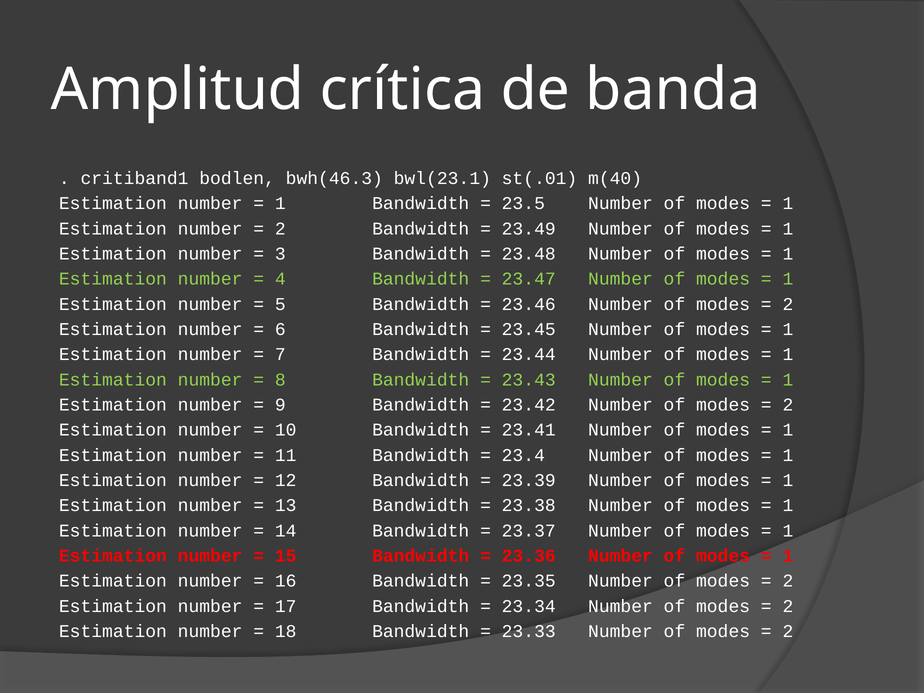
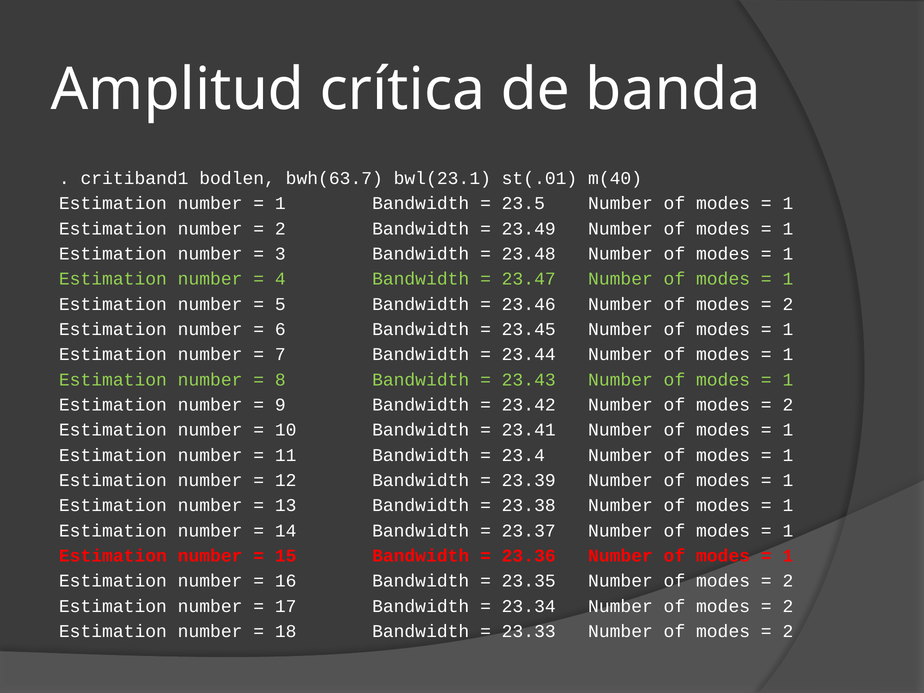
bwh(46.3: bwh(46.3 -> bwh(63.7 (334, 178)
